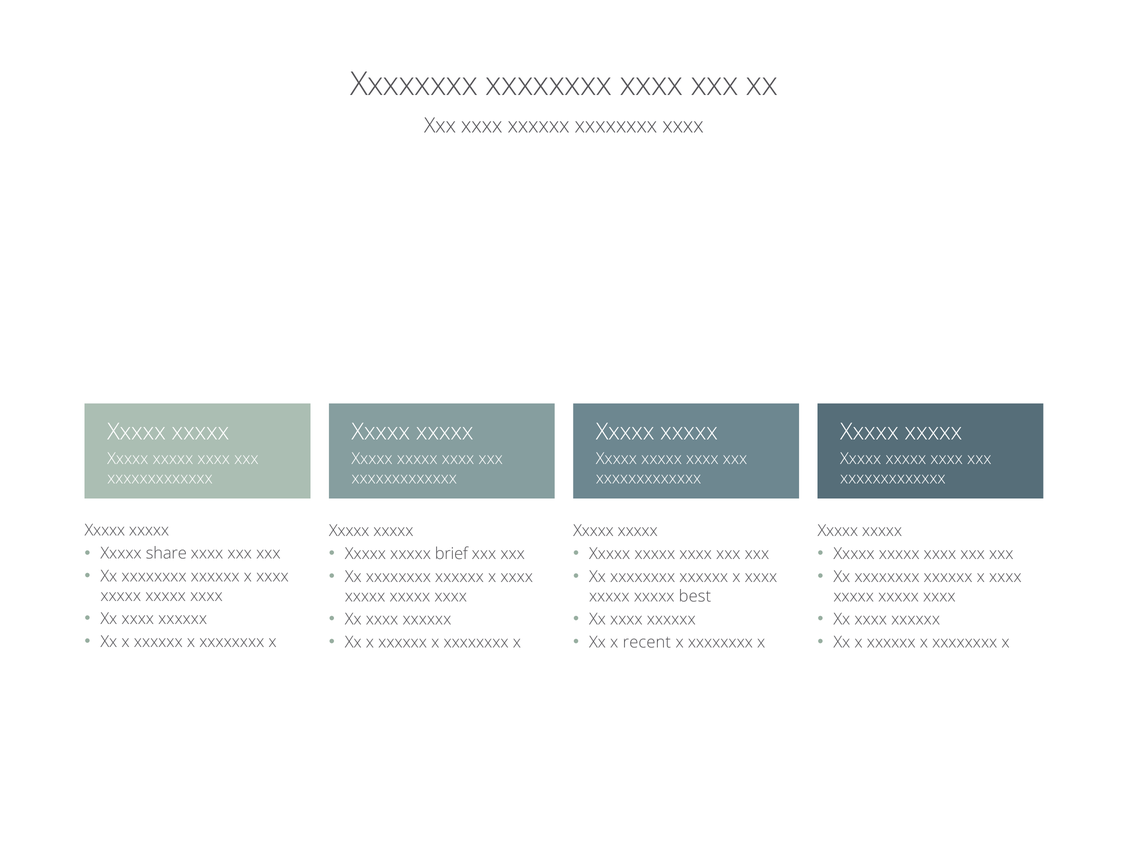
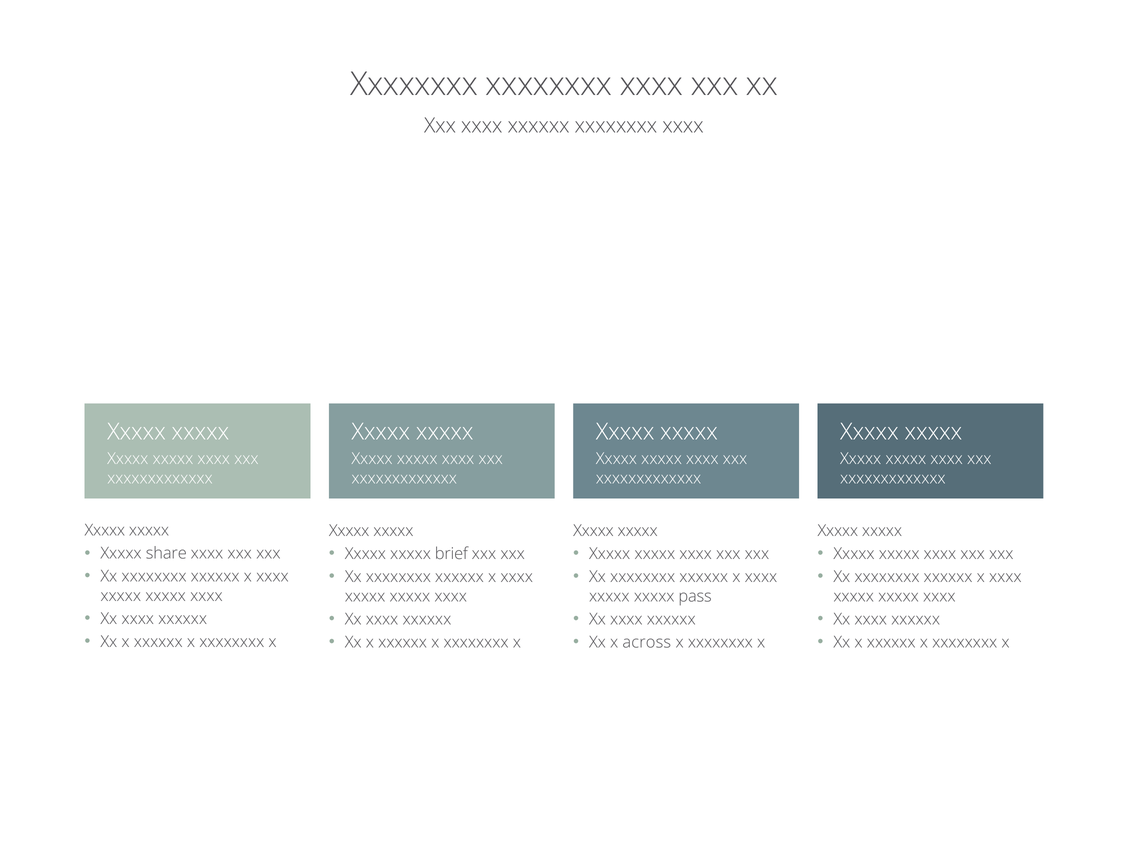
best: best -> pass (695, 596)
recent: recent -> across (647, 642)
